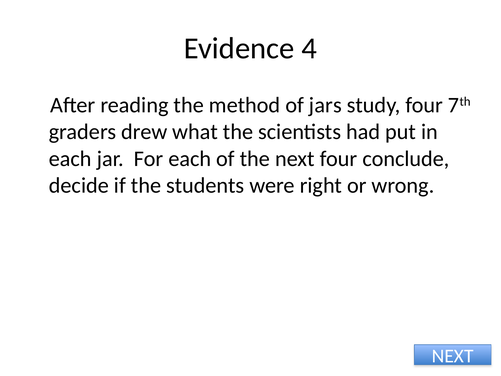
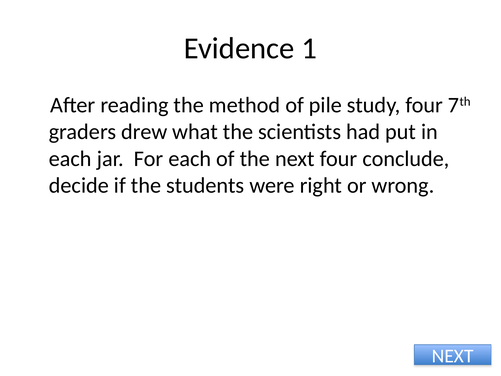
4: 4 -> 1 (309, 48)
jars: jars -> pile (325, 105)
